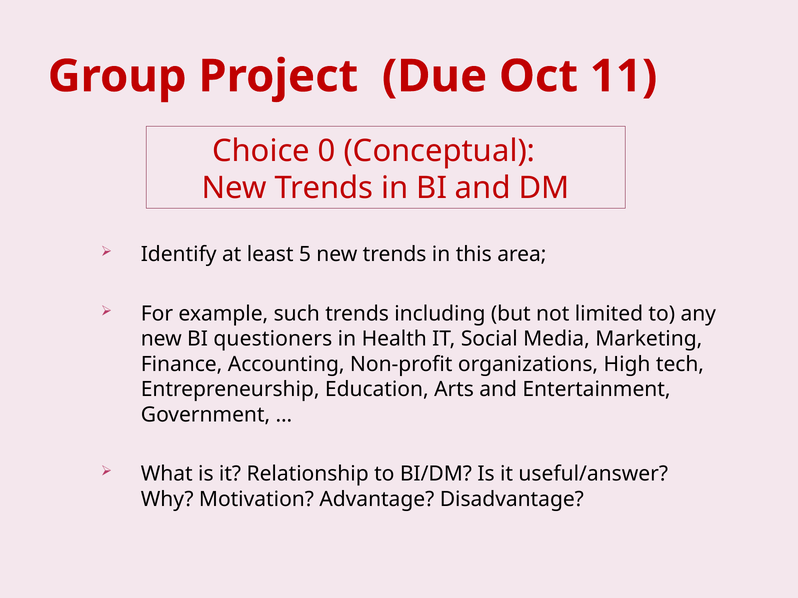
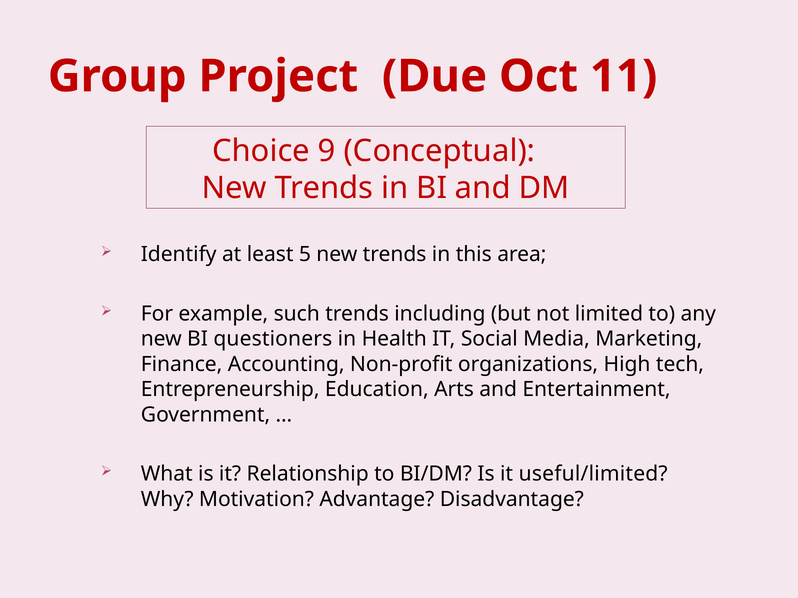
0: 0 -> 9 (327, 151)
useful/answer: useful/answer -> useful/limited (593, 474)
